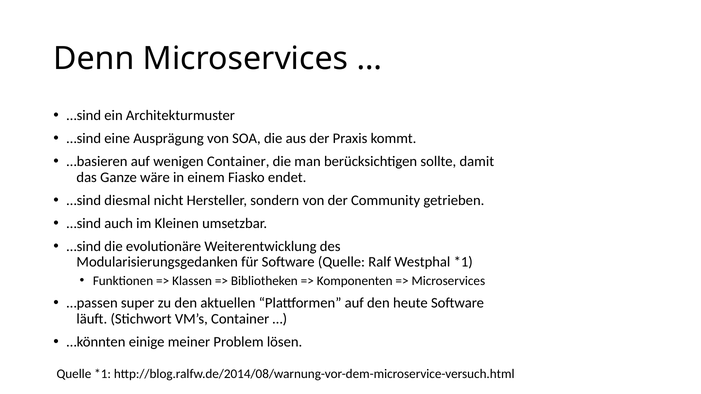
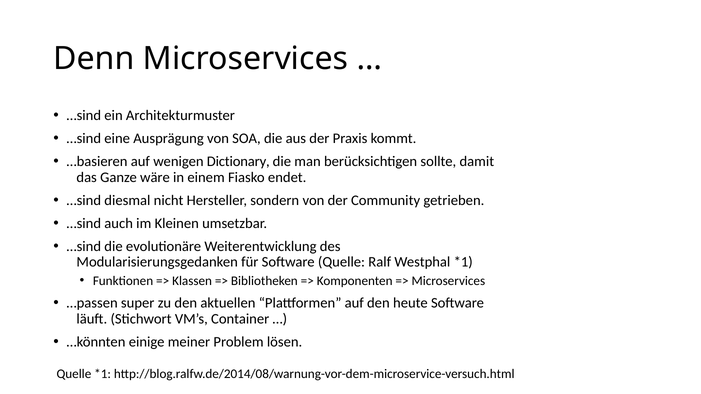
wenigen Container: Container -> Dictionary (238, 162)
